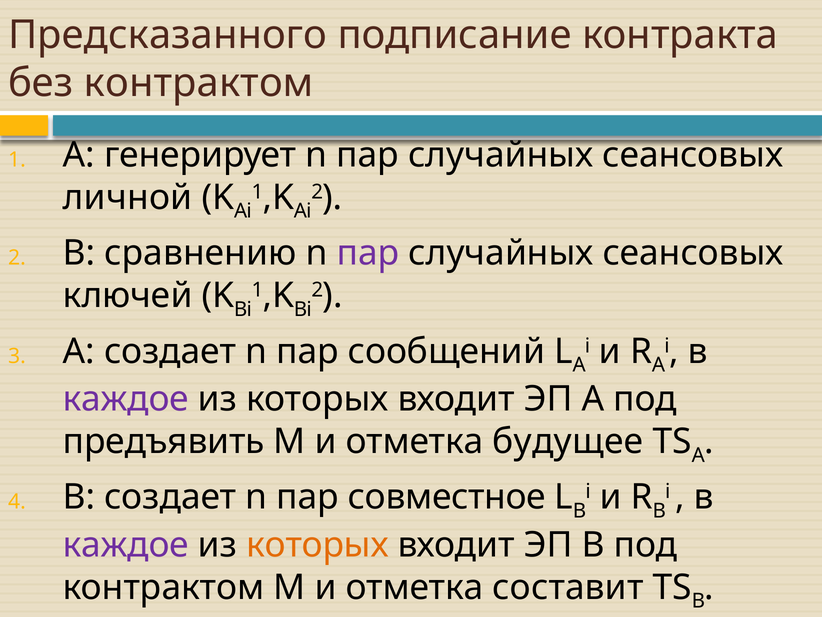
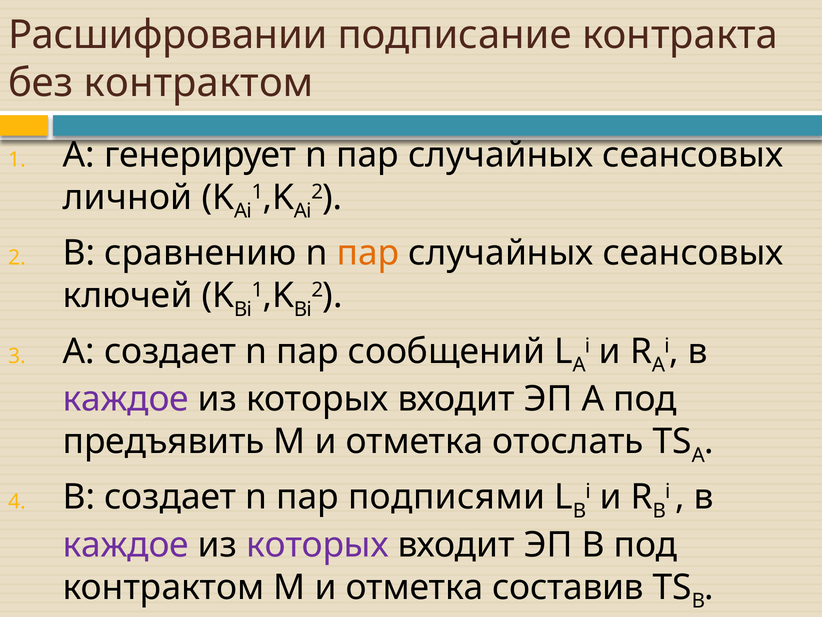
Предсказанного: Предсказанного -> Расшифровании (168, 35)
пар colour: purple -> orange (368, 253)
будущее: будущее -> отослать (568, 441)
совместное: совместное -> подписями (447, 497)
которых colour: orange -> purple (317, 544)
составит: составит -> составив (568, 587)
